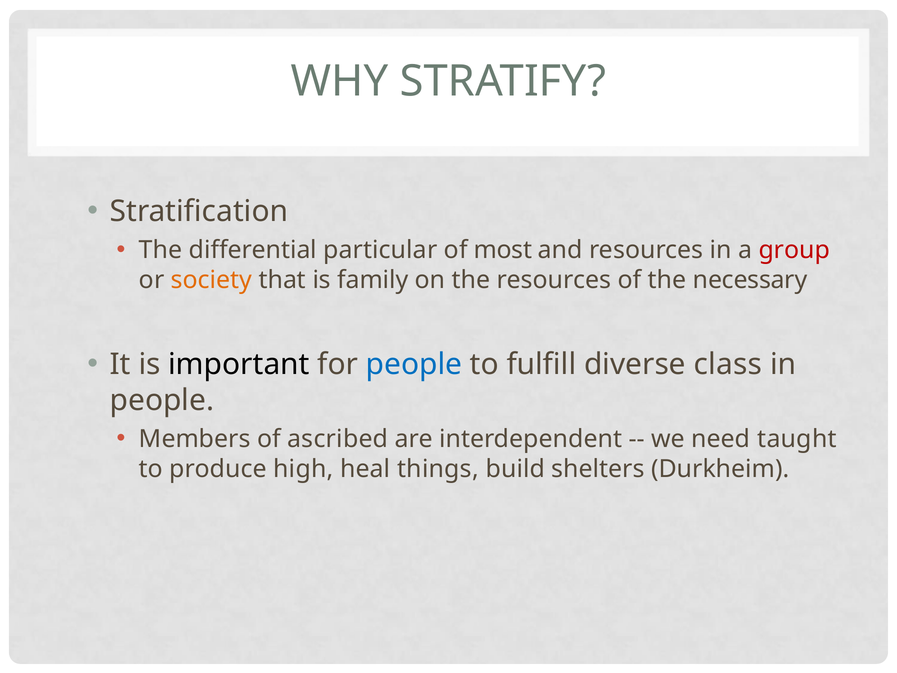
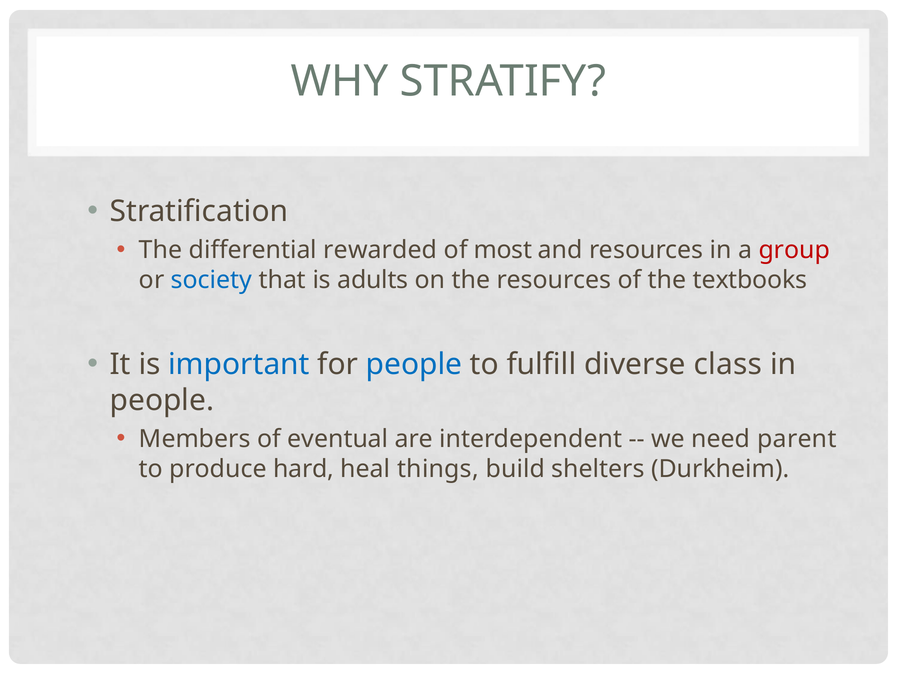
particular: particular -> rewarded (380, 250)
society colour: orange -> blue (211, 280)
family: family -> adults (373, 280)
necessary: necessary -> textbooks (750, 280)
important colour: black -> blue (239, 364)
ascribed: ascribed -> eventual (338, 439)
taught: taught -> parent (797, 439)
high: high -> hard (304, 469)
